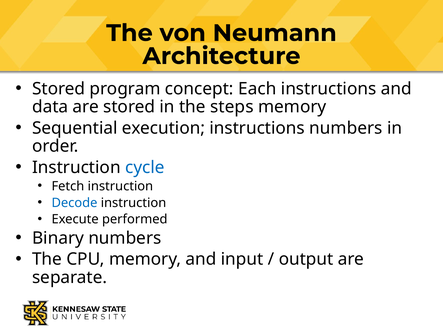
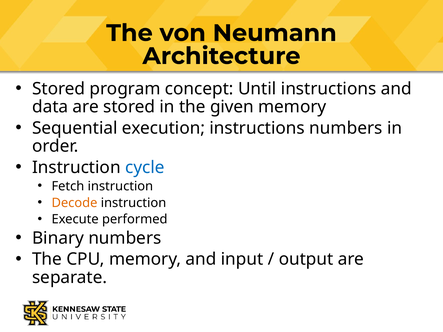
Each: Each -> Until (257, 89)
steps: steps -> given (232, 107)
Decode colour: blue -> orange (74, 203)
